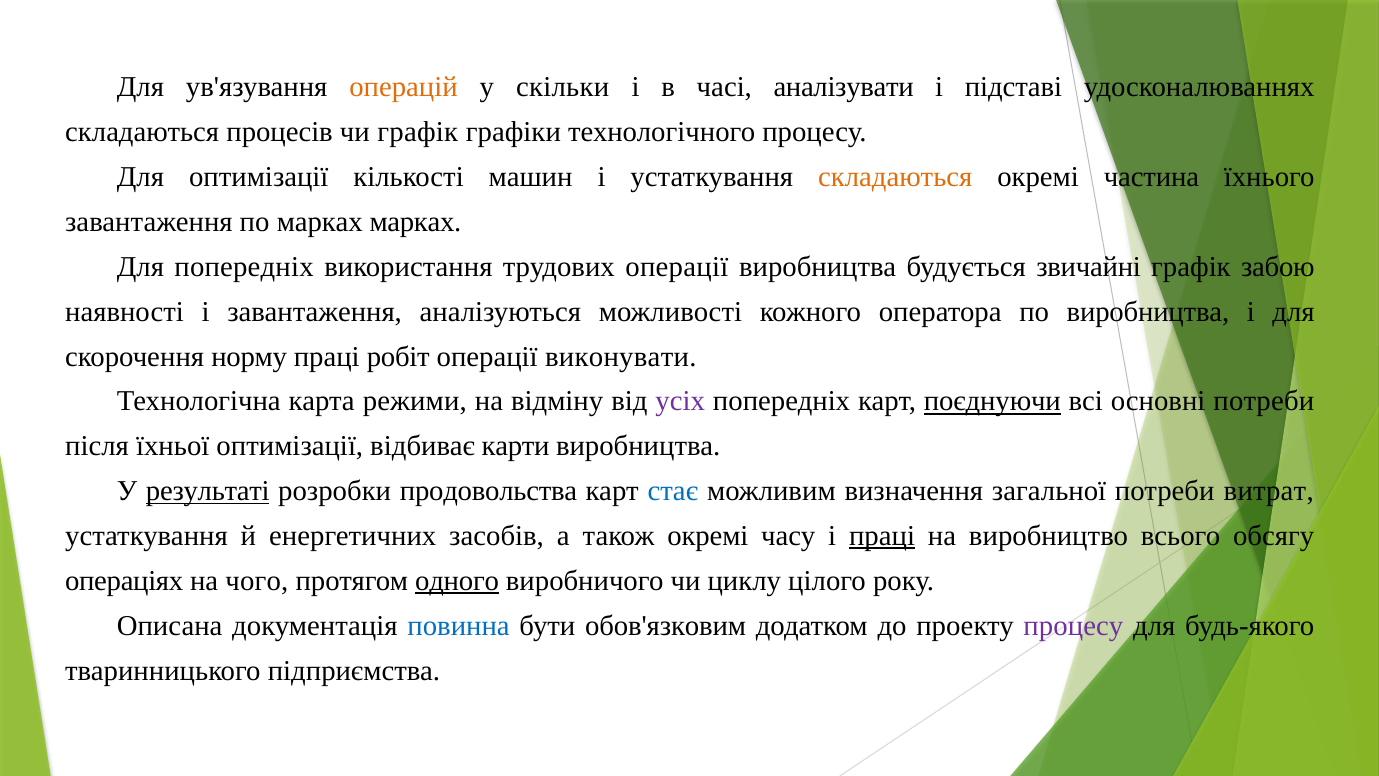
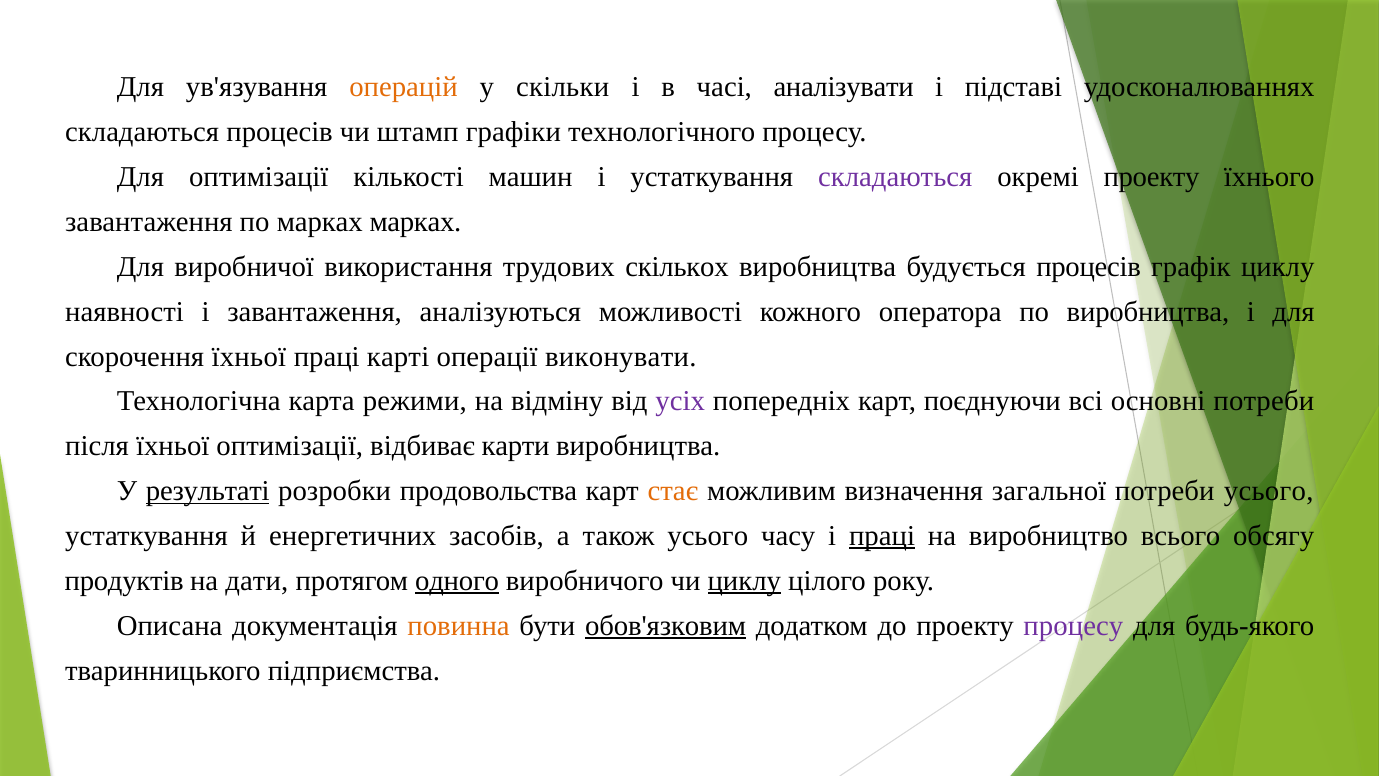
чи графік: графік -> штамп (418, 132)
складаються colour: orange -> purple (895, 177)
окремі частина: частина -> проекту (1152, 177)
Для попередніх: попередніх -> виробничої (244, 267)
трудових операції: операції -> скількох (677, 267)
будується звичайні: звичайні -> процесів (1089, 267)
графік забою: забою -> циклу (1278, 267)
скорочення норму: норму -> їхньої (249, 356)
робіт: робіт -> карті (398, 356)
поєднуючи underline: present -> none (992, 401)
стає colour: blue -> orange (673, 491)
потреби витрат: витрат -> усього (1269, 491)
також окремі: окремі -> усього (708, 536)
операціях: операціях -> продуктів (124, 581)
чого: чого -> дати (257, 581)
циклу underline: none -> present (744, 581)
повинна colour: blue -> orange (459, 625)
обов'язковим underline: none -> present (666, 625)
